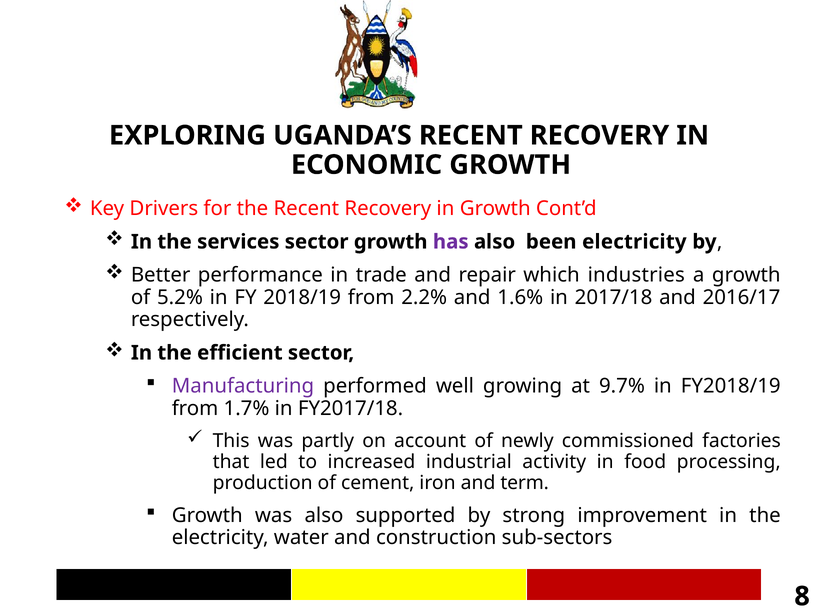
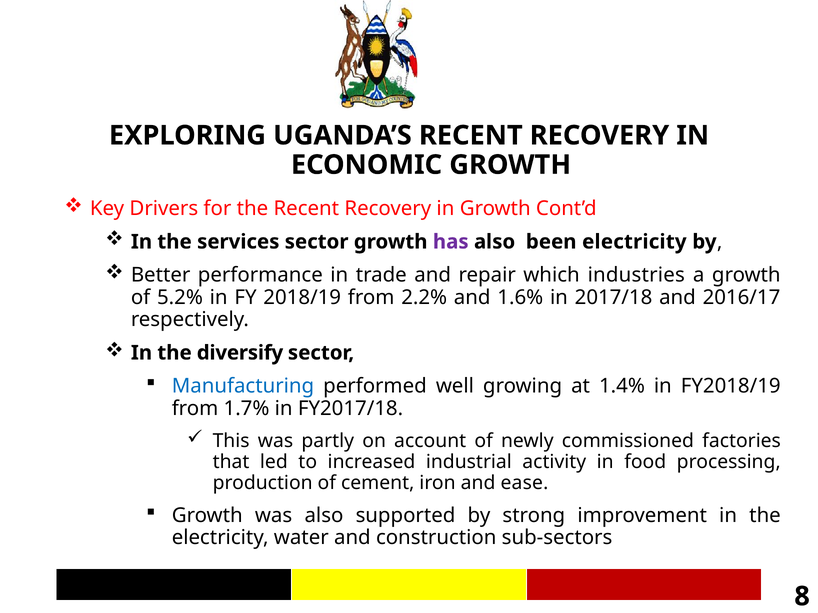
efficient: efficient -> diversify (240, 353)
Manufacturing colour: purple -> blue (243, 387)
9.7%: 9.7% -> 1.4% (622, 387)
term: term -> ease (524, 483)
